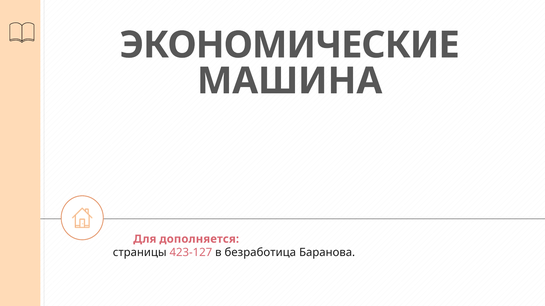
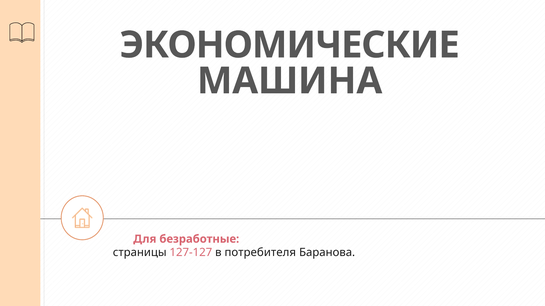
дополняется: дополняется -> безработные (199, 239)
423-127: 423-127 -> 127-127 (191, 253)
безработица: безработица -> потребителя (260, 253)
